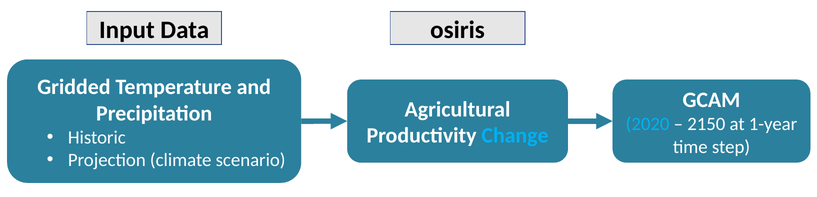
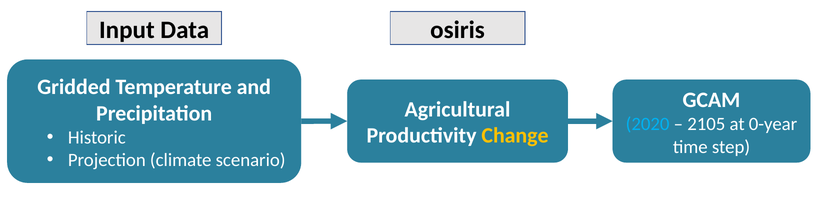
2150: 2150 -> 2105 (706, 124)
1-year: 1-year -> 0-year (773, 124)
Change colour: light blue -> yellow (515, 136)
